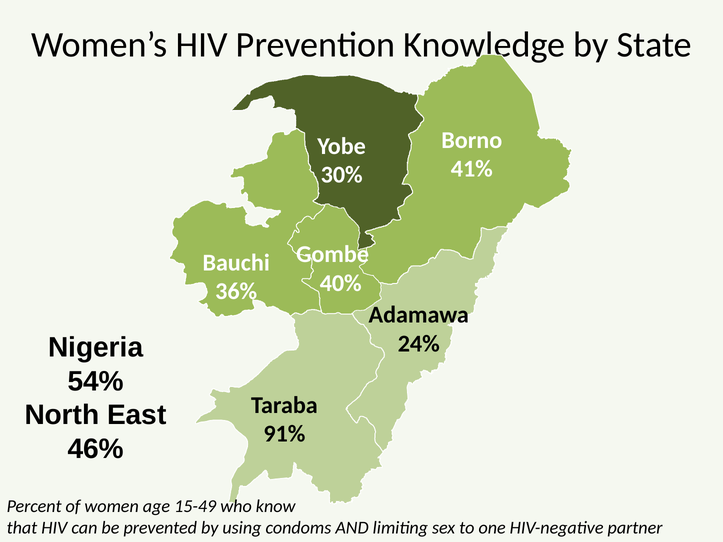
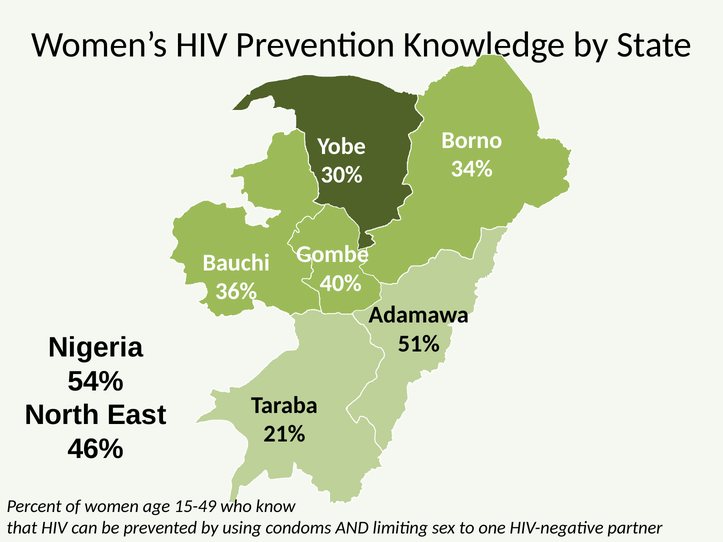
41%: 41% -> 34% (472, 169)
24%: 24% -> 51% (419, 344)
91%: 91% -> 21% (284, 434)
